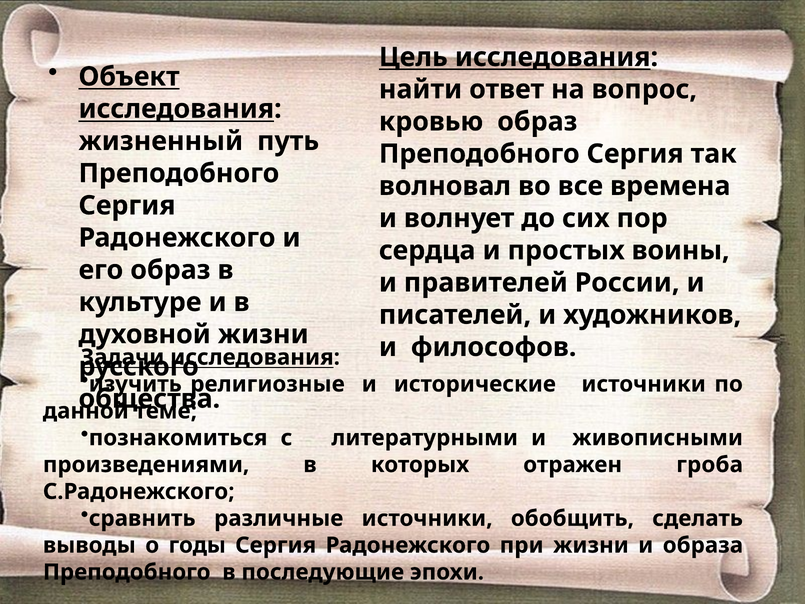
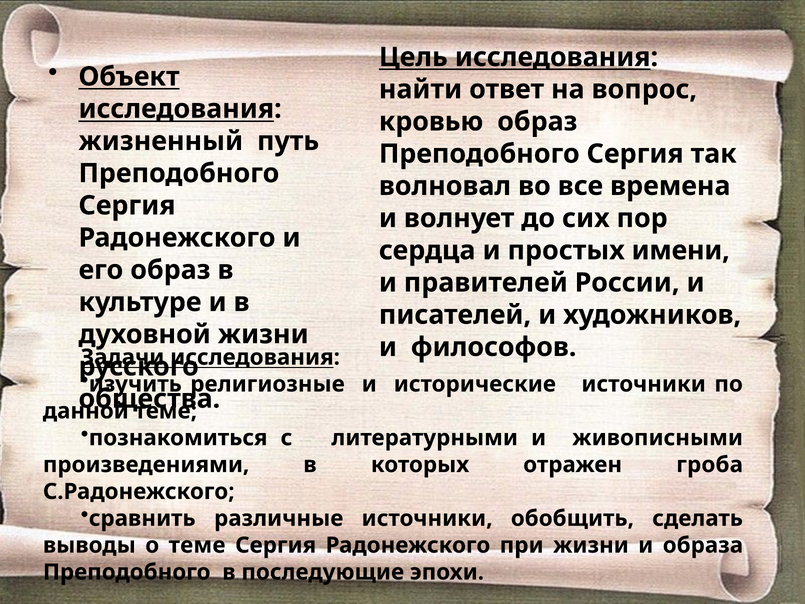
воины: воины -> имени (681, 250)
о годы: годы -> теме (197, 545)
